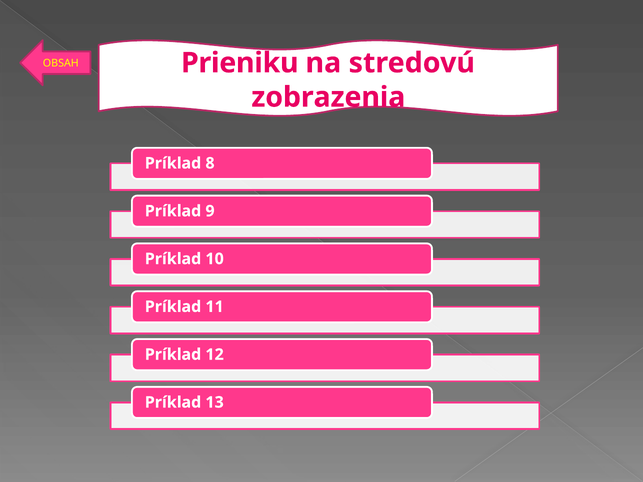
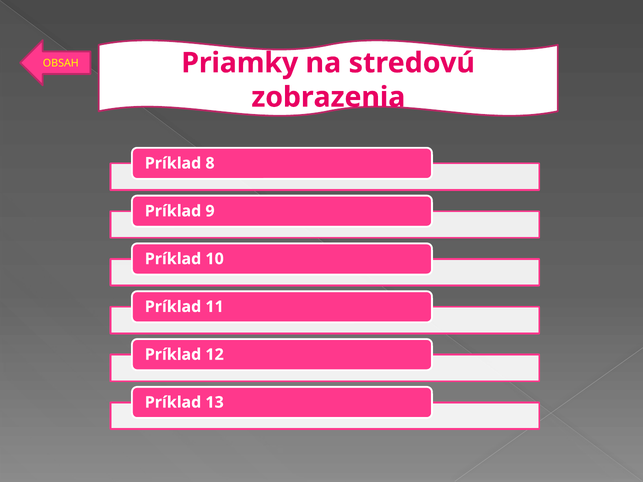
Prieniku: Prieniku -> Priamky (240, 63)
